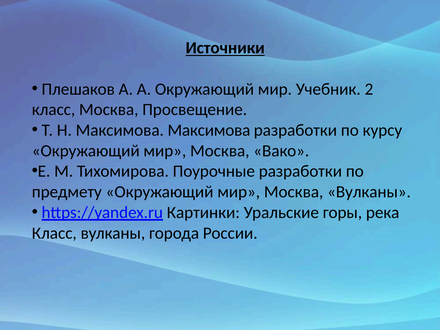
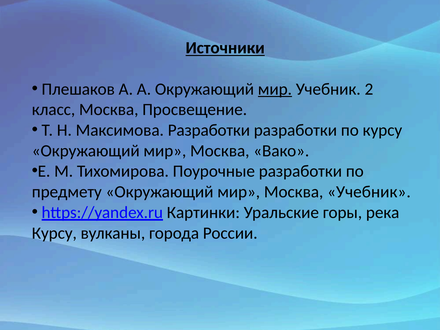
мир underline: none -> present (275, 89)
Максимова Максимова: Максимова -> Разработки (209, 130)
Москва Вулканы: Вулканы -> Учебник (369, 192)
Класс: Класс -> Курсу (54, 233)
